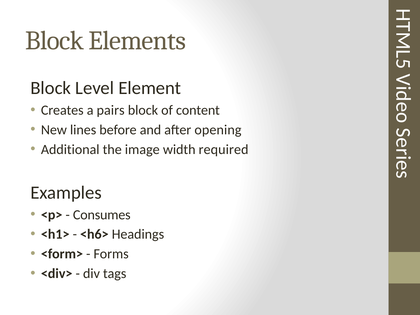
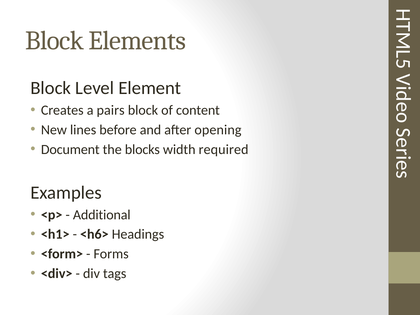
Additional: Additional -> Document (70, 149)
image: image -> blocks (142, 149)
Consumes: Consumes -> Additional (102, 215)
